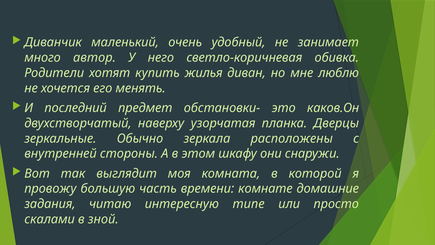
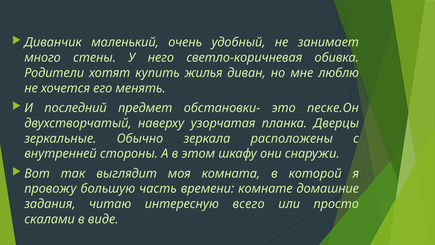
автор: автор -> стены (95, 58)
каков.Он: каков.Он -> песке.Он (333, 108)
типе: типе -> всего (249, 204)
зной: зной -> виде (103, 219)
